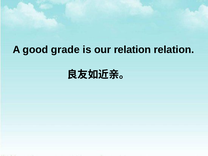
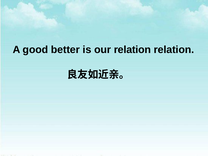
grade: grade -> better (65, 50)
